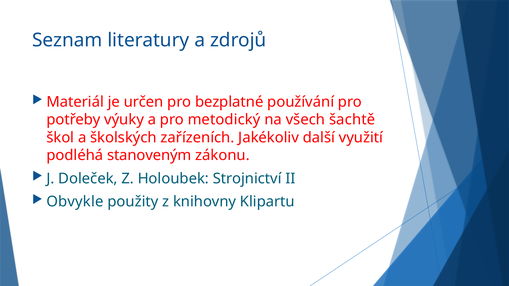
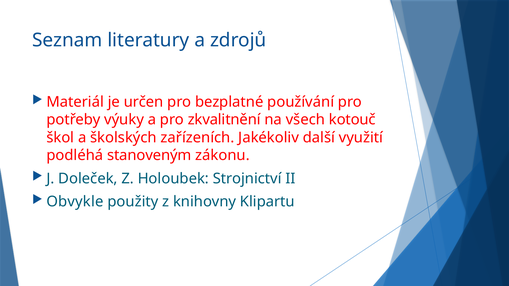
metodický: metodický -> zkvalitnění (224, 120)
šachtě: šachtě -> kotouč (352, 120)
